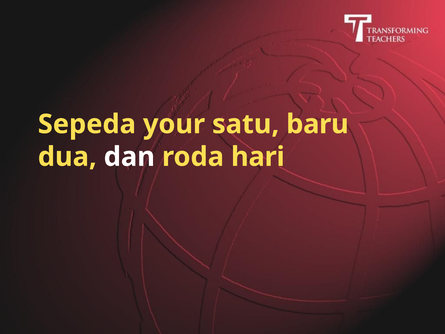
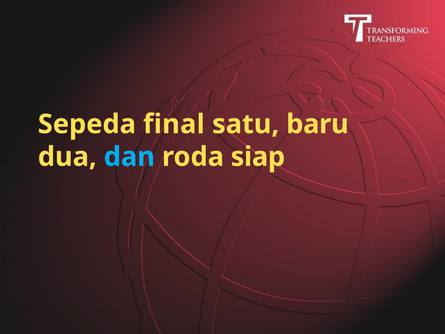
your: your -> final (174, 124)
dan colour: white -> light blue (129, 157)
hari: hari -> siap (258, 157)
